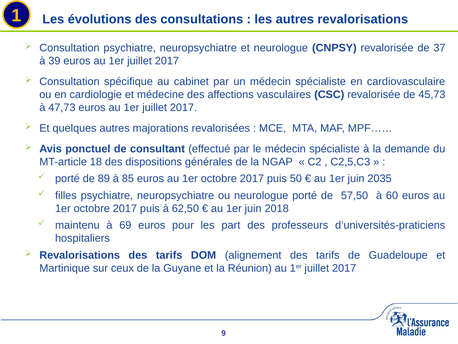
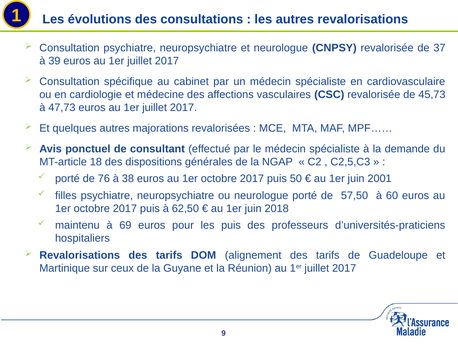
89: 89 -> 76 (104, 178)
85: 85 -> 38 (128, 178)
2035: 2035 -> 2001 (380, 178)
les part: part -> puis (231, 225)
